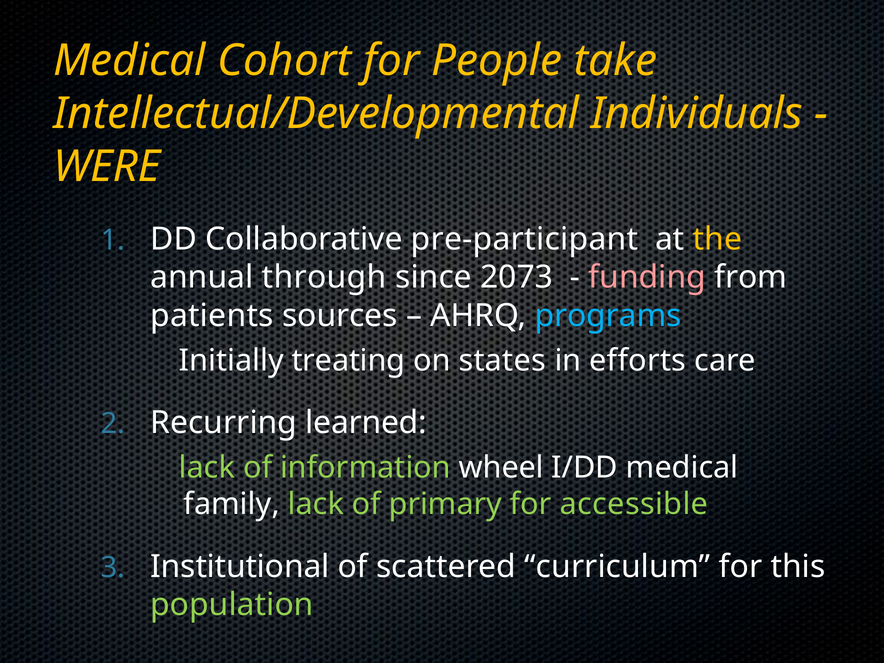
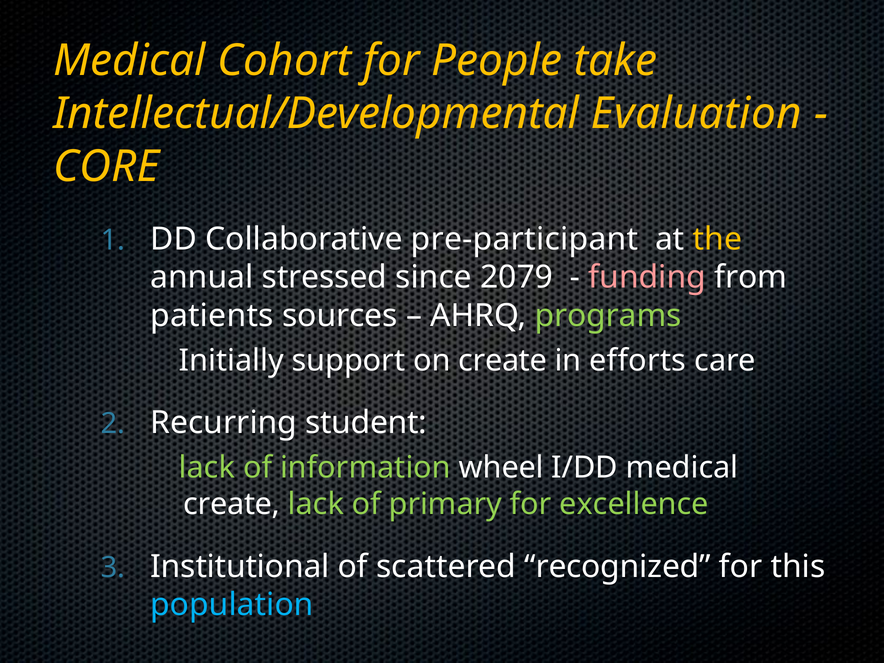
Individuals: Individuals -> Evaluation (696, 114)
WERE: WERE -> CORE (106, 167)
through: through -> stressed (324, 277)
2073: 2073 -> 2079 (517, 277)
programs colour: light blue -> light green (608, 316)
treating: treating -> support (348, 360)
on states: states -> create (503, 360)
learned: learned -> student (366, 423)
family: family -> create (232, 504)
accessible: accessible -> excellence (634, 504)
curriculum: curriculum -> recognized (618, 567)
population colour: light green -> light blue (232, 605)
